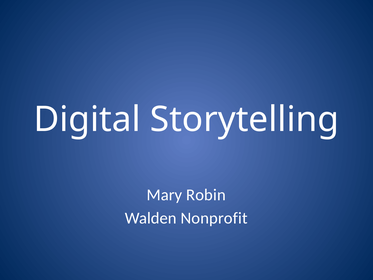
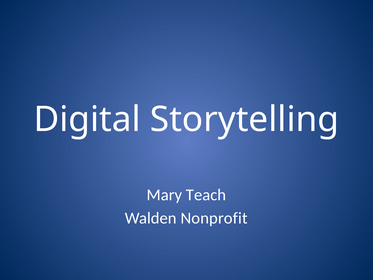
Robin: Robin -> Teach (206, 195)
